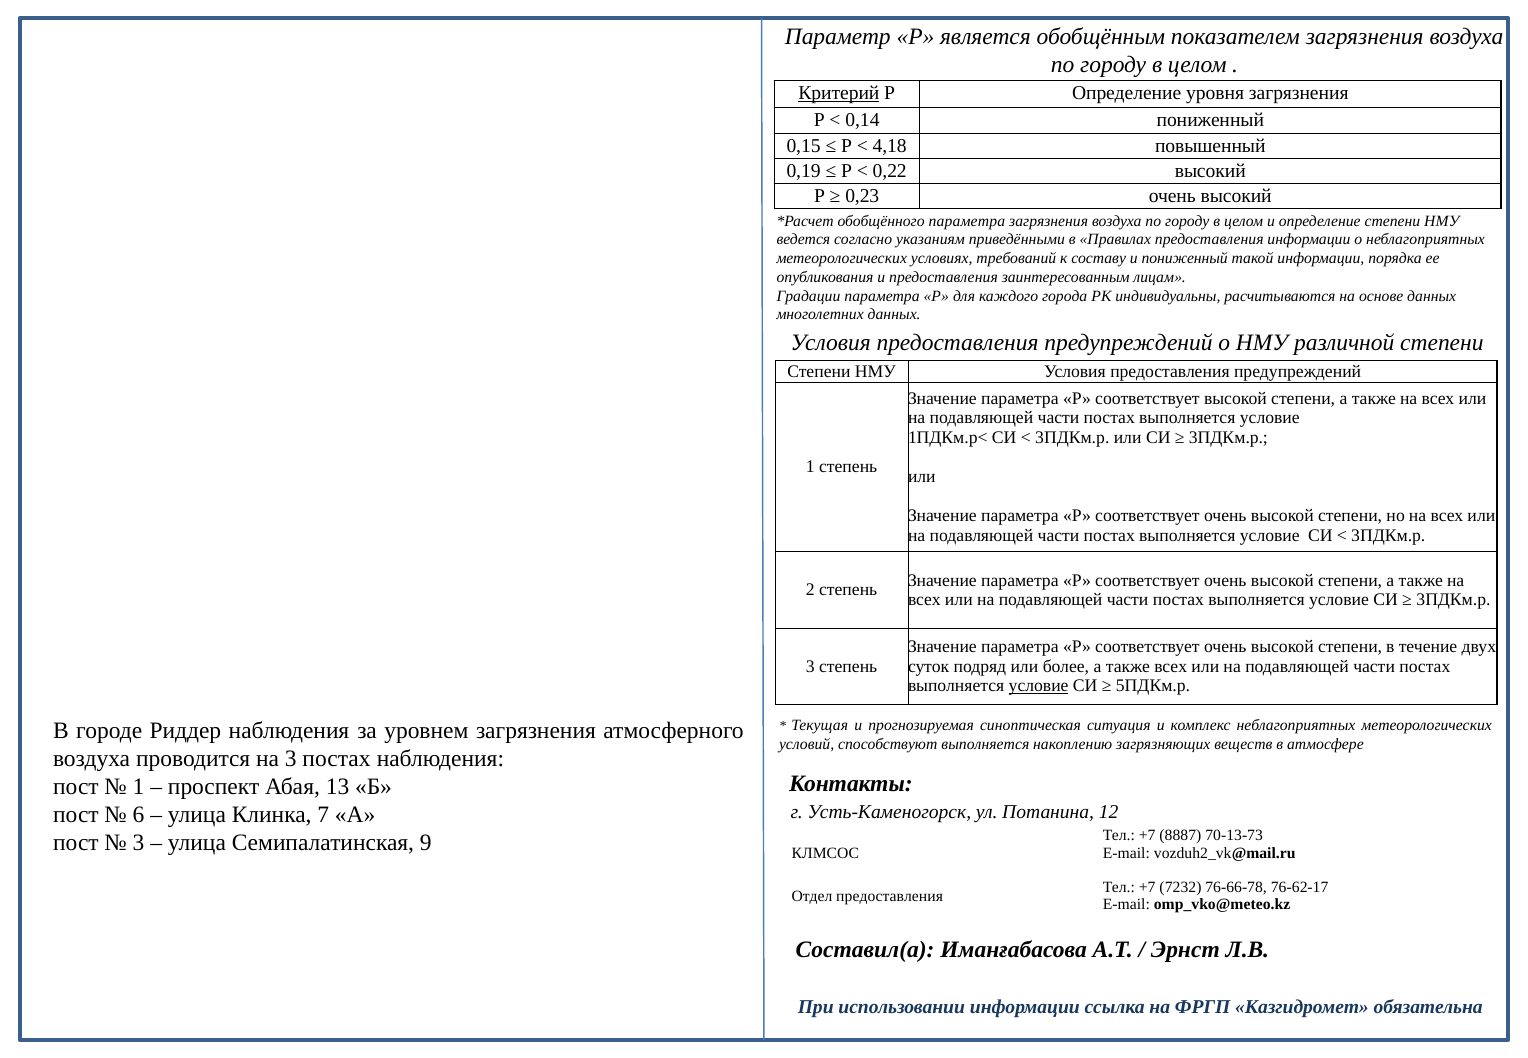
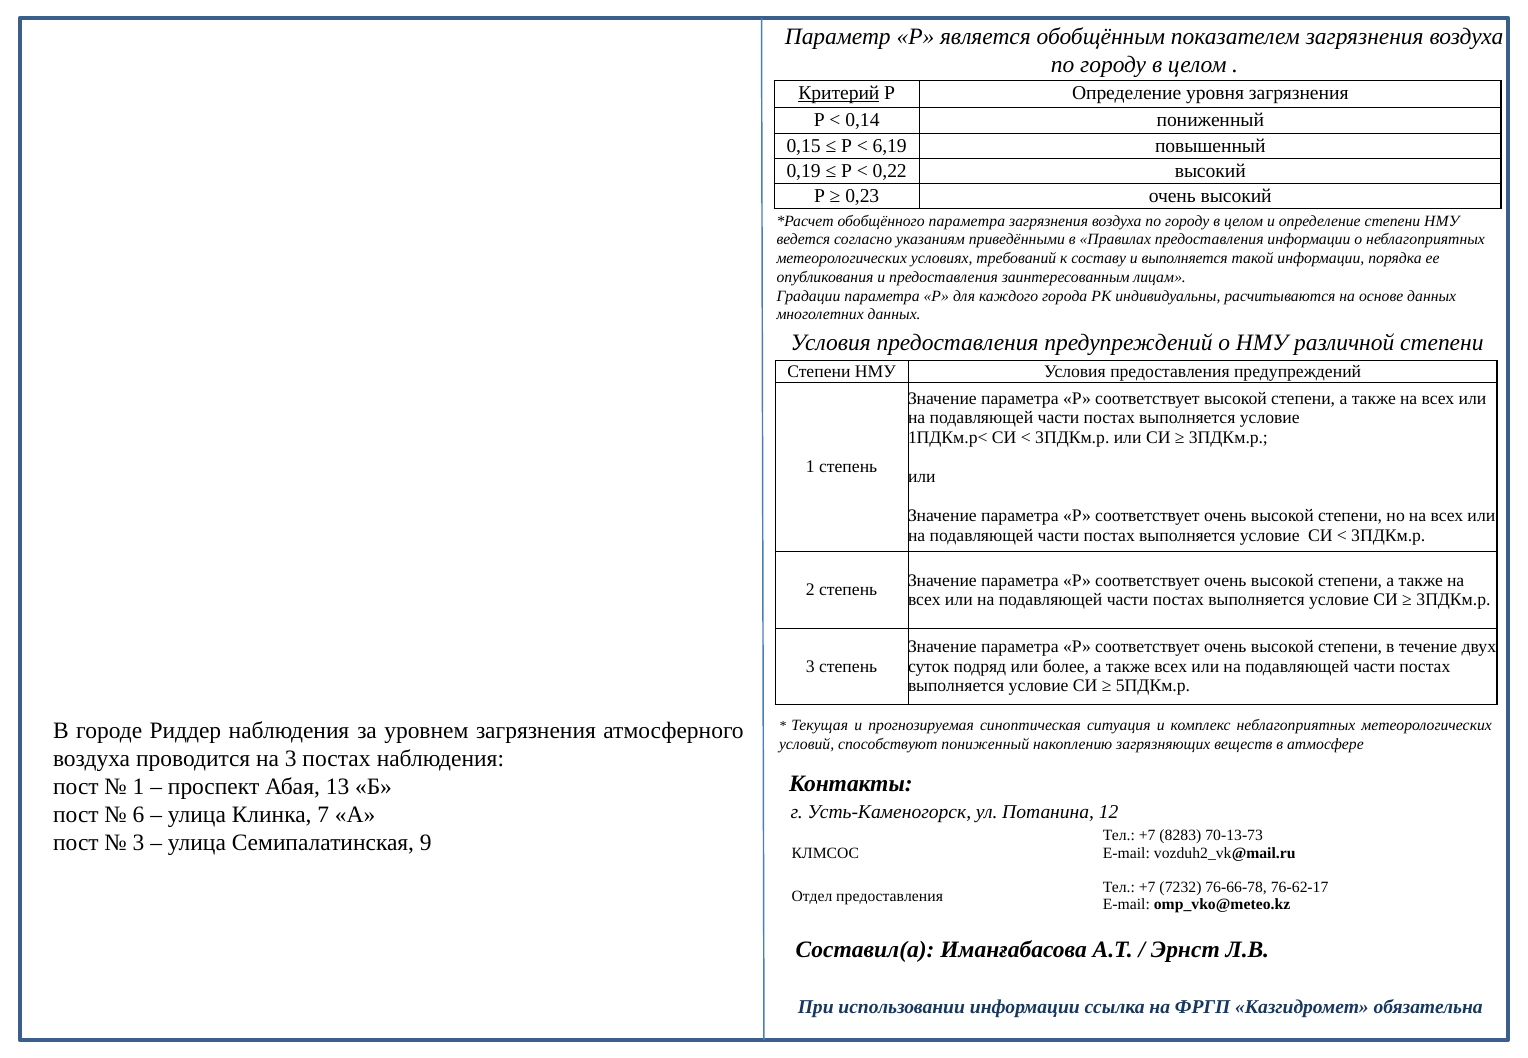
4,18: 4,18 -> 6,19 (890, 146)
и пониженный: пониженный -> выполняется (1185, 258)
условие underline: present -> none (1039, 686)
способствуют выполняется: выполняется -> пониженный (985, 744)
8887: 8887 -> 8283 (1180, 835)
